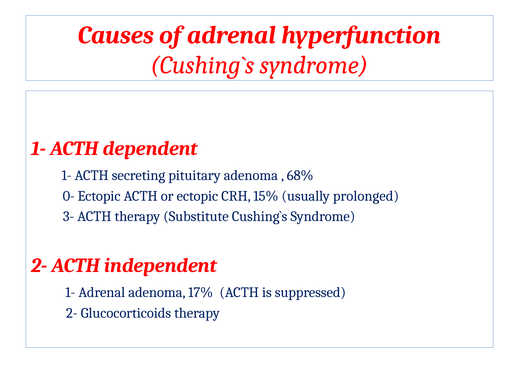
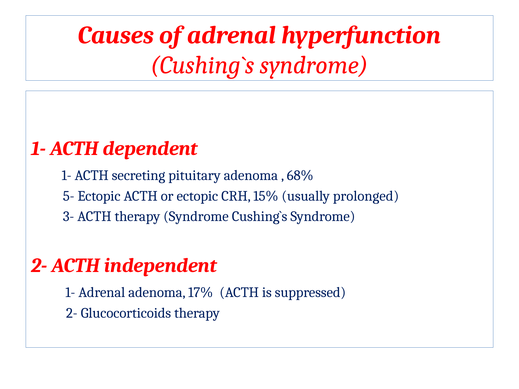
0-: 0- -> 5- (69, 196)
therapy Substitute: Substitute -> Syndrome (196, 216)
